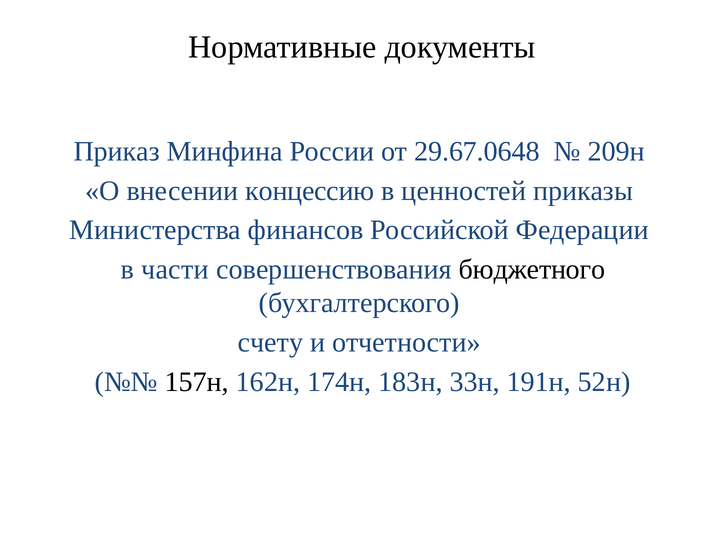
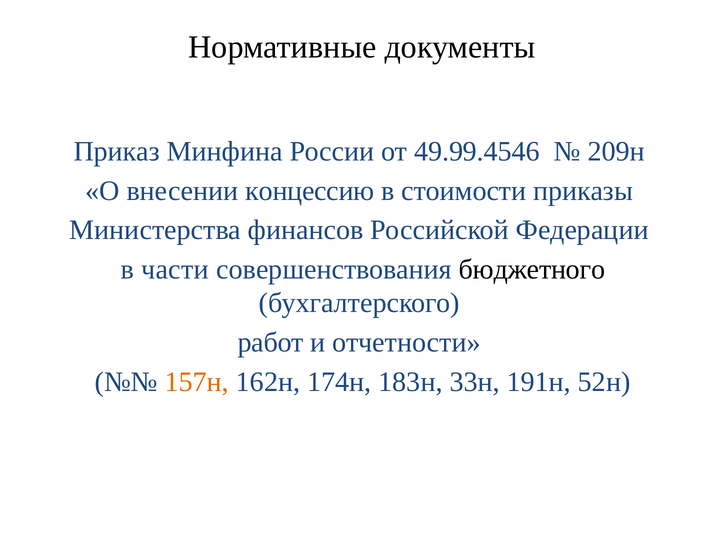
29.67.0648: 29.67.0648 -> 49.99.4546 (477, 151)
ценностей: ценностей -> стоимости (464, 191)
счету: счету -> работ (271, 343)
157н colour: black -> orange (197, 382)
